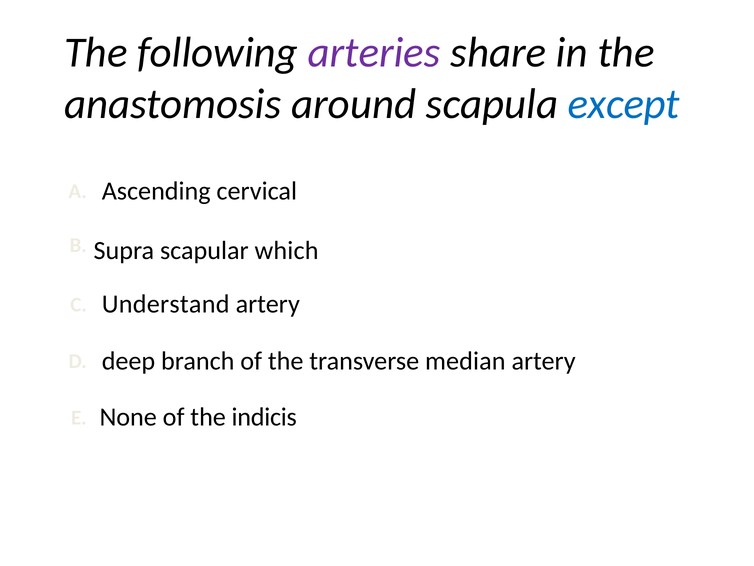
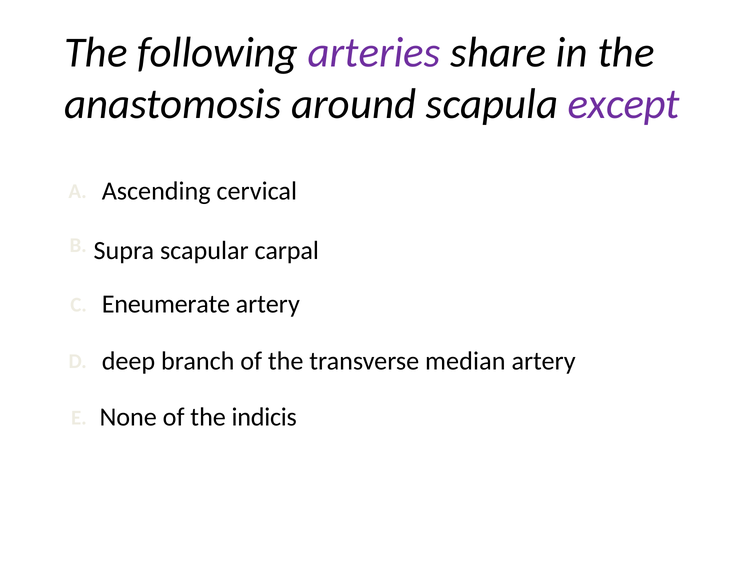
except colour: blue -> purple (624, 104)
which: which -> carpal (287, 251)
Understand: Understand -> Eneumerate (166, 304)
